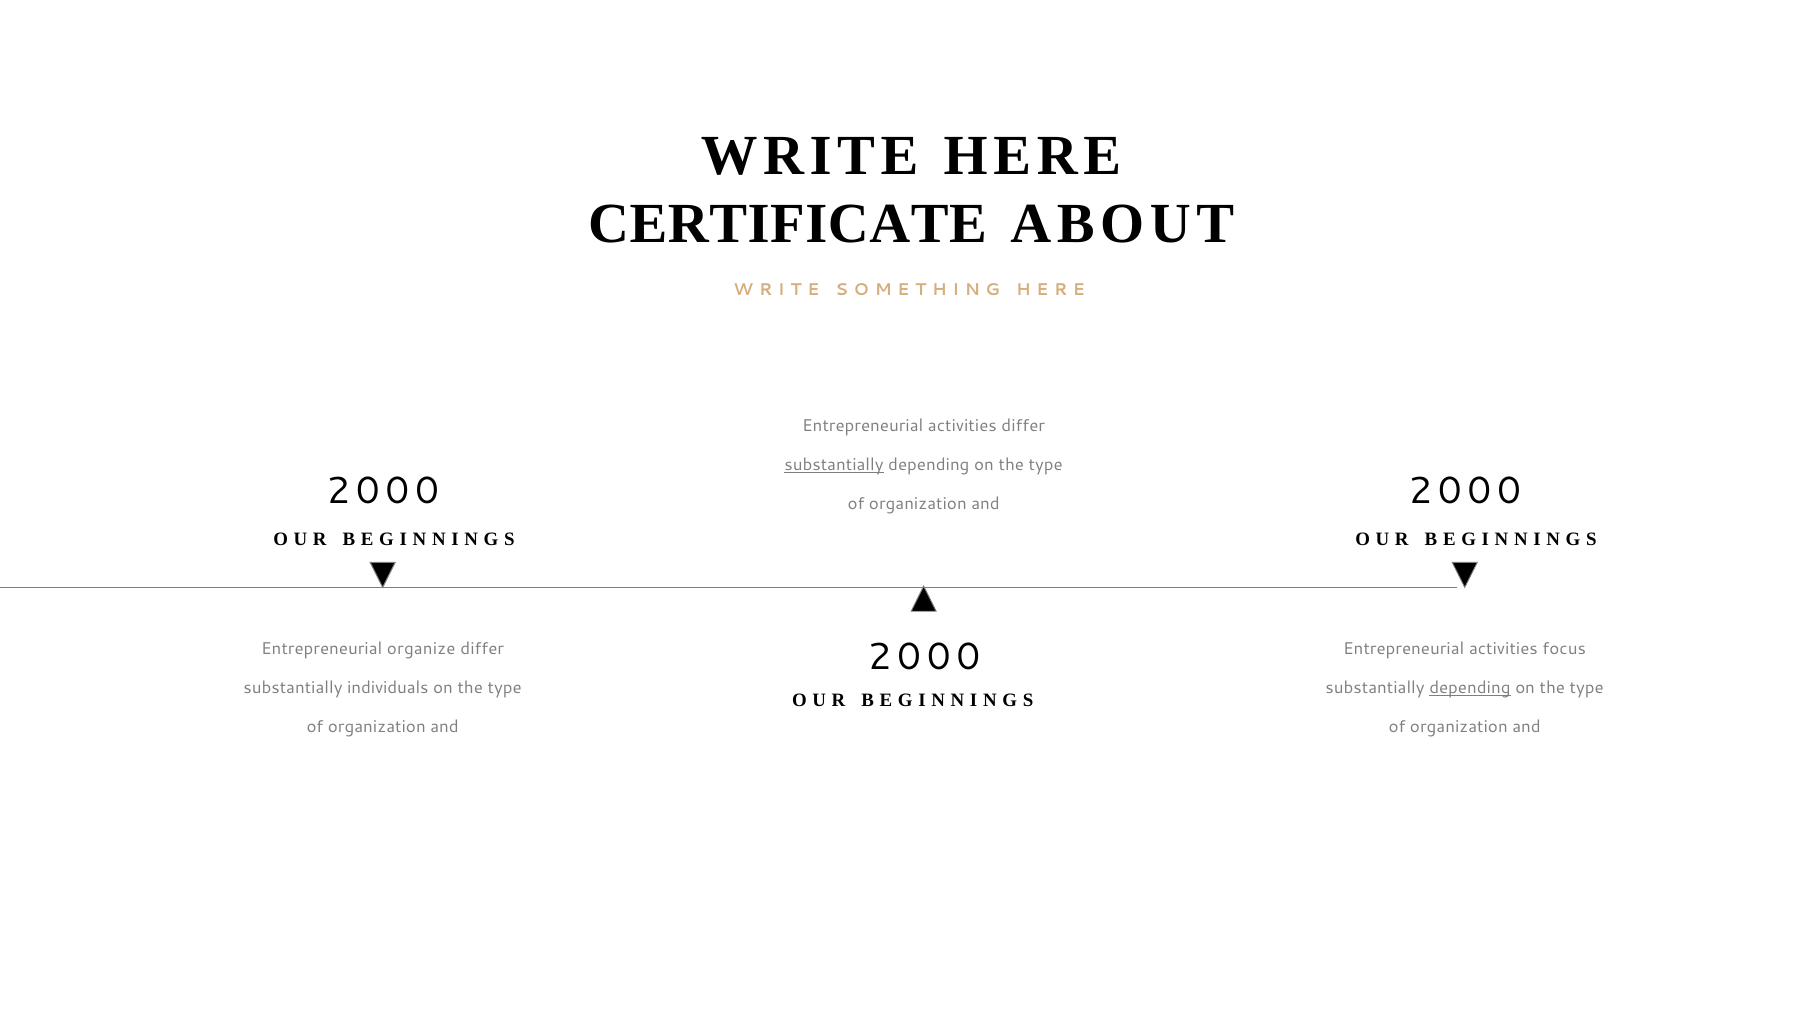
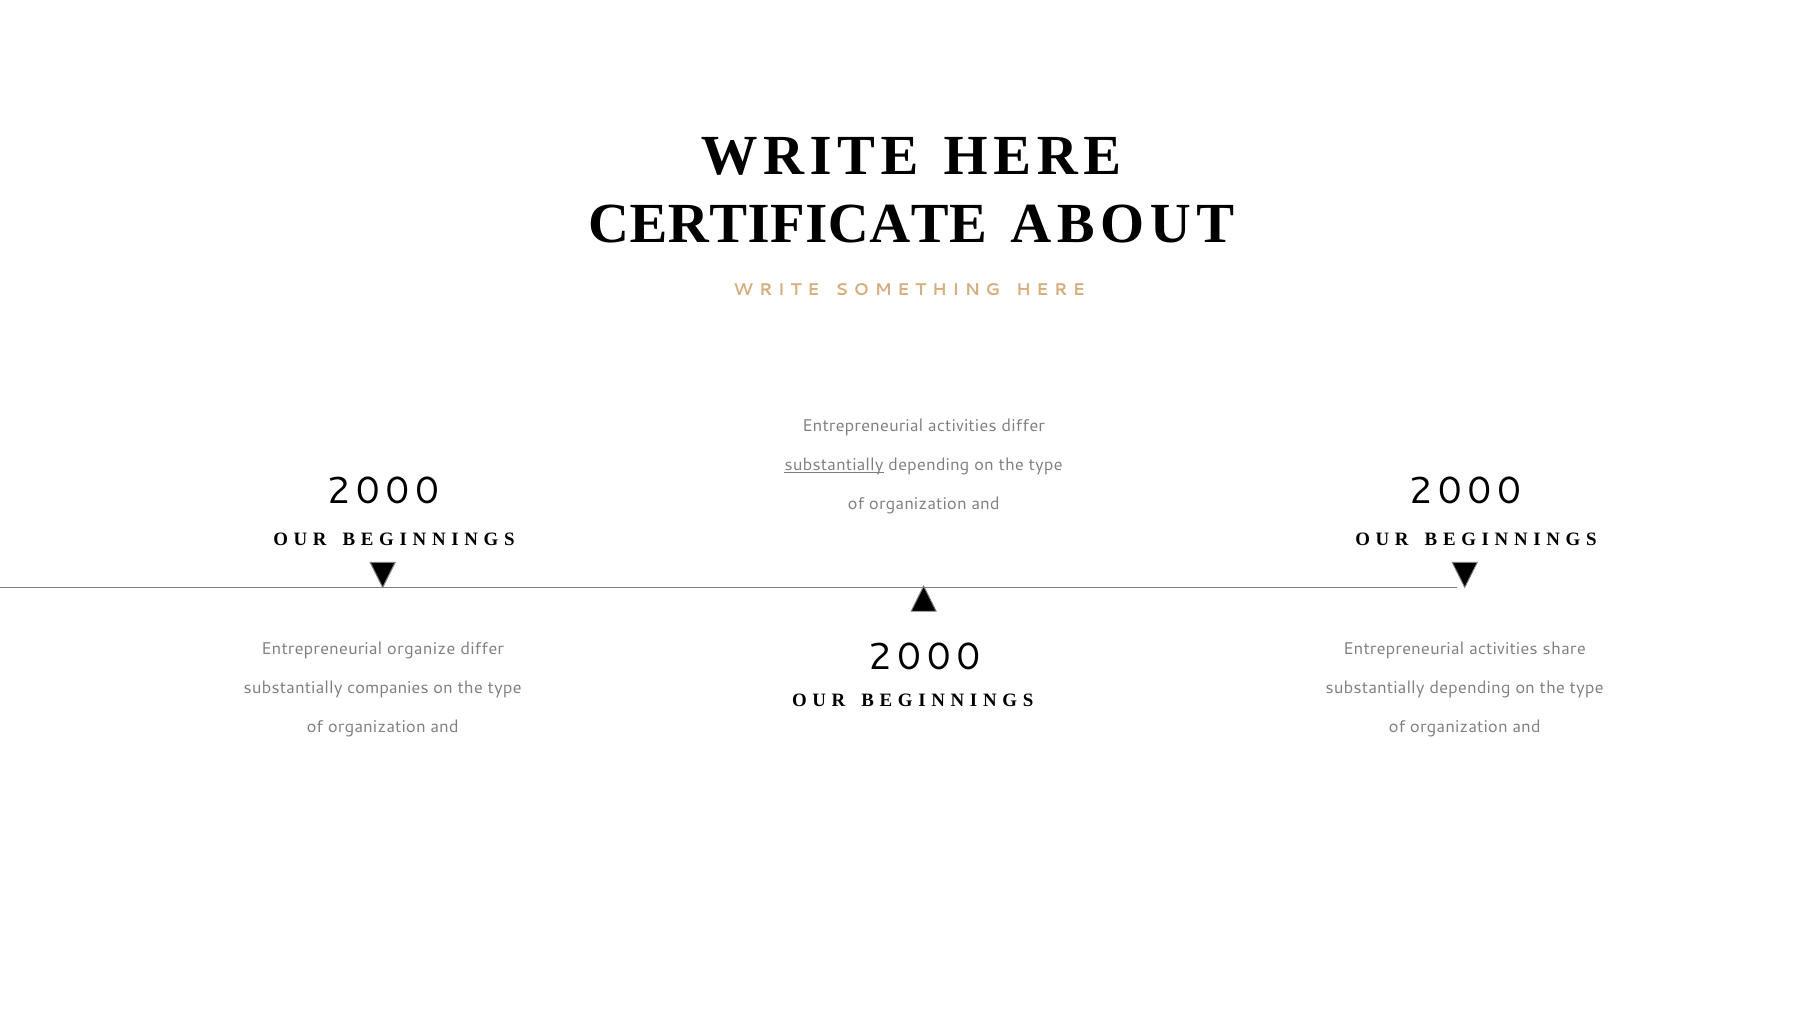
focus: focus -> share (1564, 649)
individuals: individuals -> companies (388, 688)
depending underline: present -> none (1470, 688)
